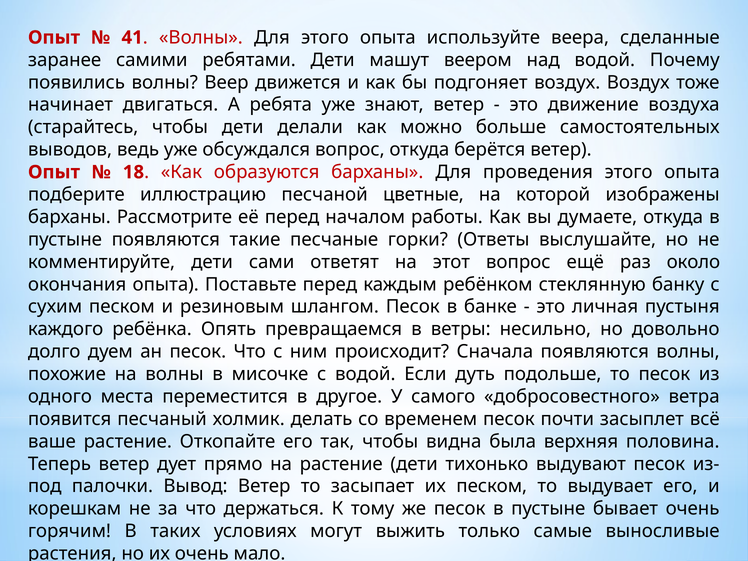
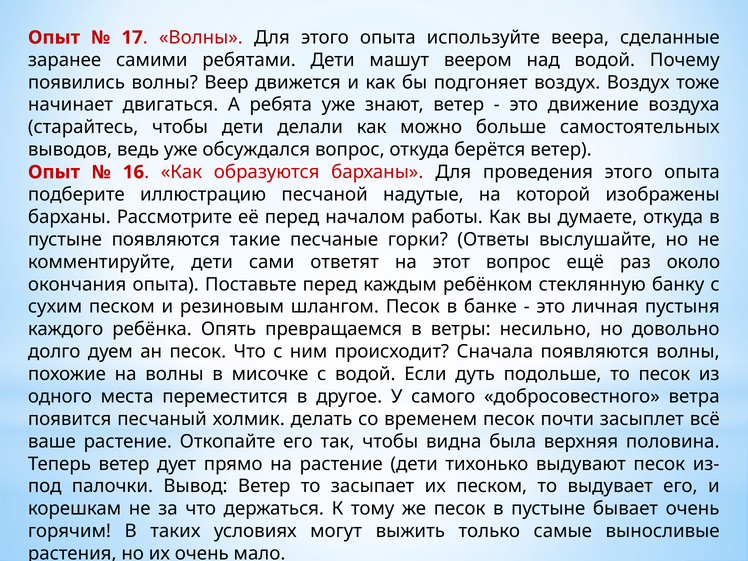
41: 41 -> 17 (132, 38)
18: 18 -> 16 (133, 172)
цветные: цветные -> надутые (423, 195)
